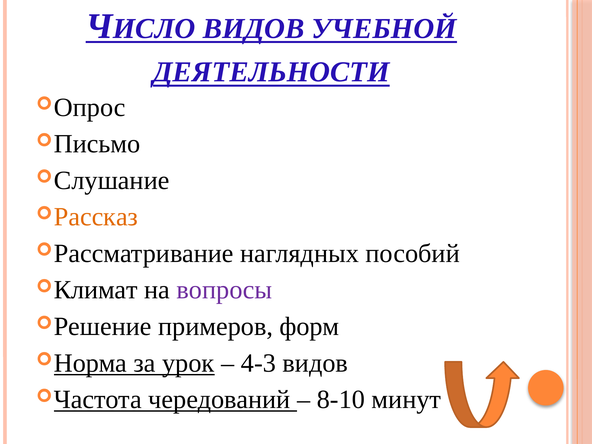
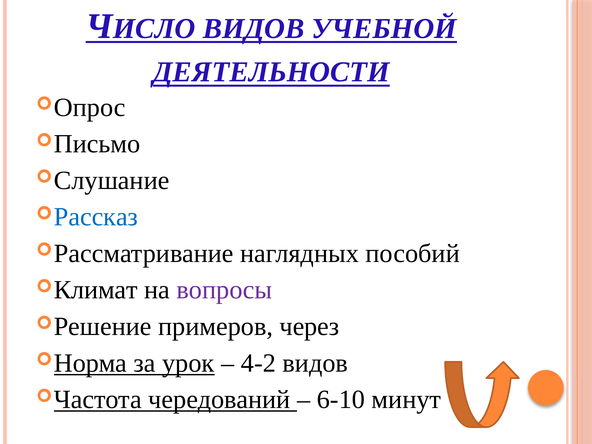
Рассказ colour: orange -> blue (96, 217)
форм: форм -> через (309, 326)
4-3: 4-3 -> 4-2 (258, 363)
8-10: 8-10 -> 6-10 (341, 400)
